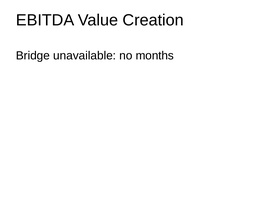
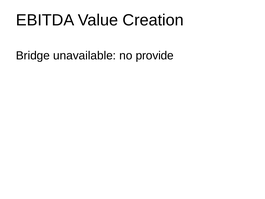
months: months -> provide (155, 56)
